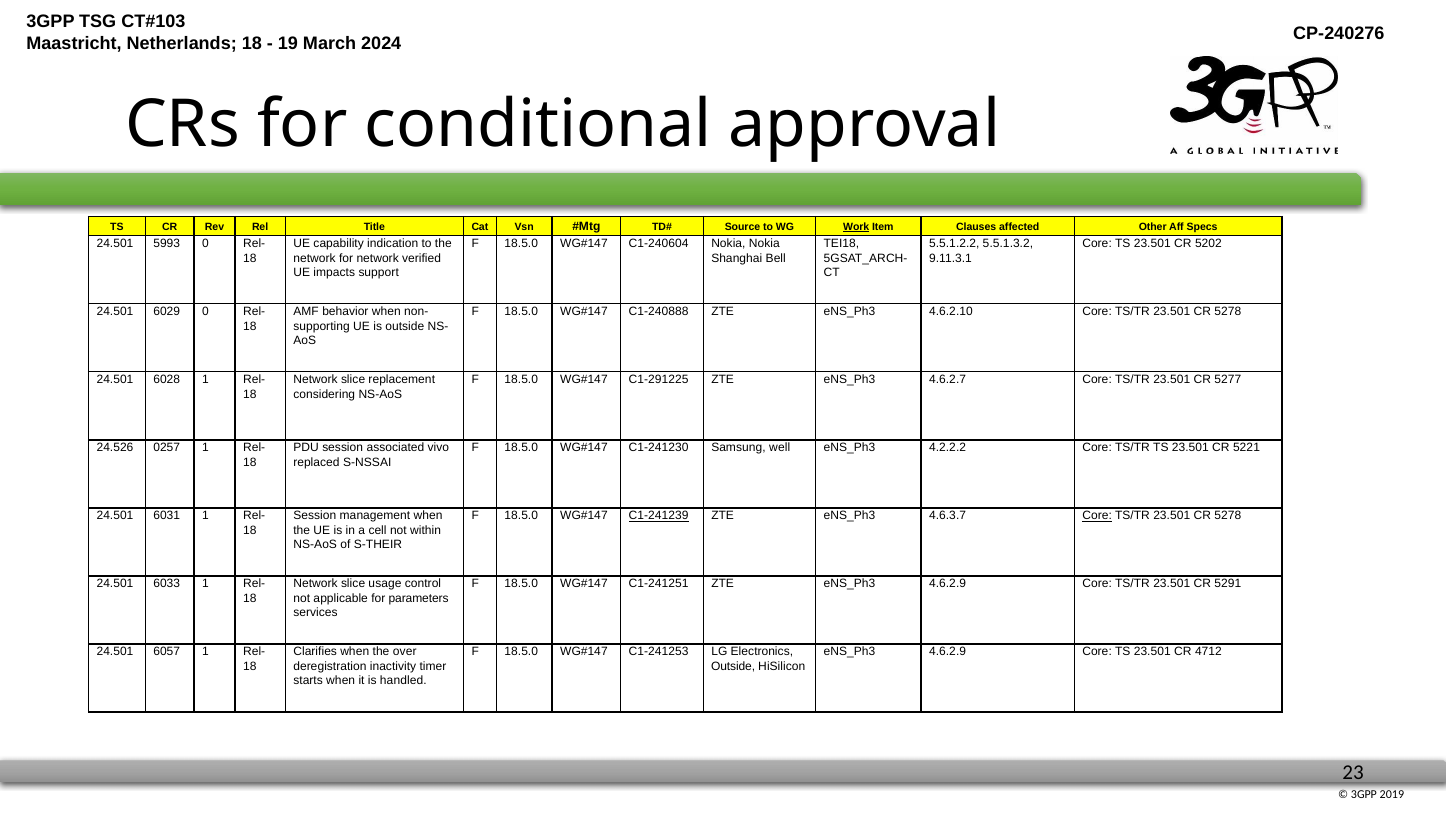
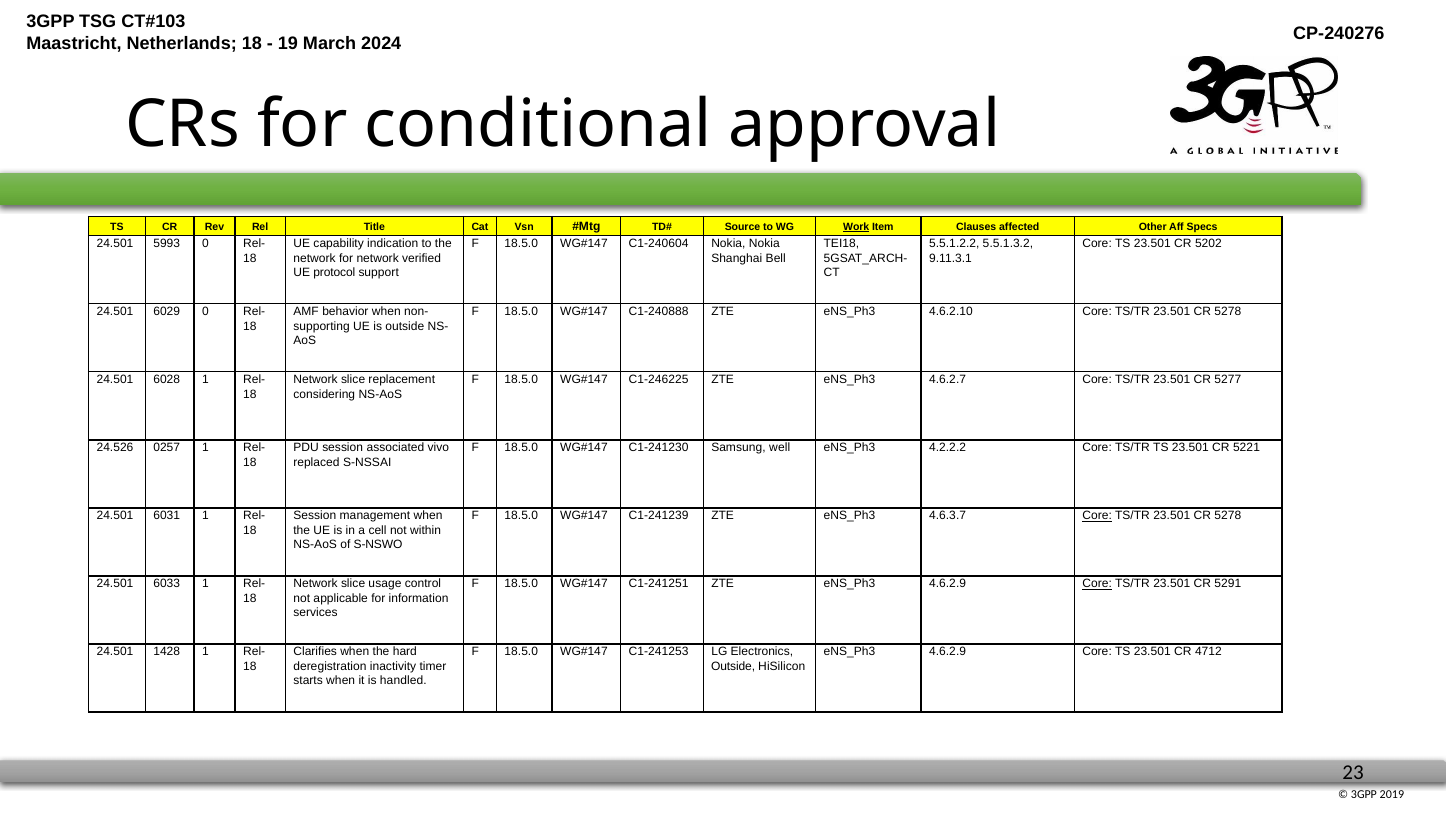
impacts: impacts -> protocol (334, 273)
C1-291225: C1-291225 -> C1-246225 (659, 380)
C1-241239 underline: present -> none (659, 516)
S-THEIR: S-THEIR -> S-NSWO (378, 545)
Core underline: none -> present (1097, 584)
parameters: parameters -> information (419, 599)
6057: 6057 -> 1428 (167, 652)
over: over -> hard (405, 652)
